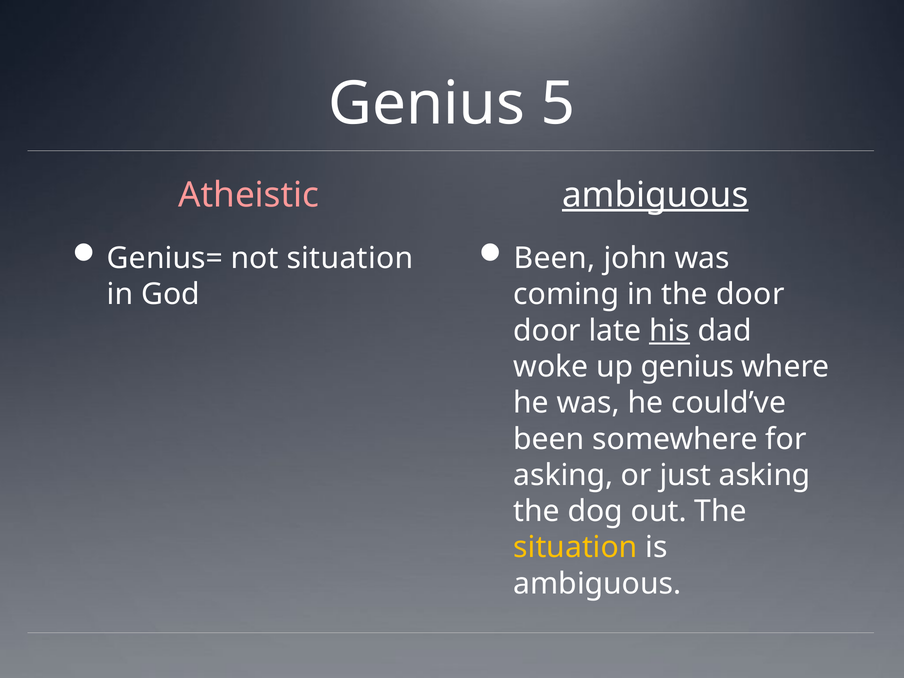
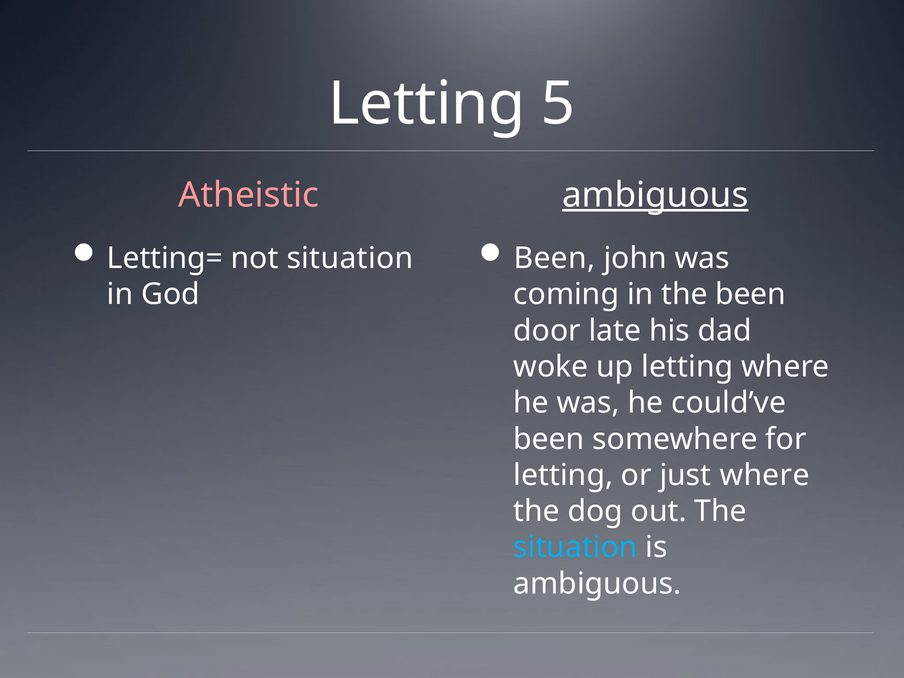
Genius: Genius -> Letting (427, 104)
Genius=: Genius= -> Letting= (165, 258)
the door: door -> been (751, 294)
his underline: present -> none (669, 331)
up genius: genius -> letting (687, 367)
asking: asking -> letting (563, 475)
just asking: asking -> where (765, 475)
situation colour: yellow -> light blue (575, 548)
